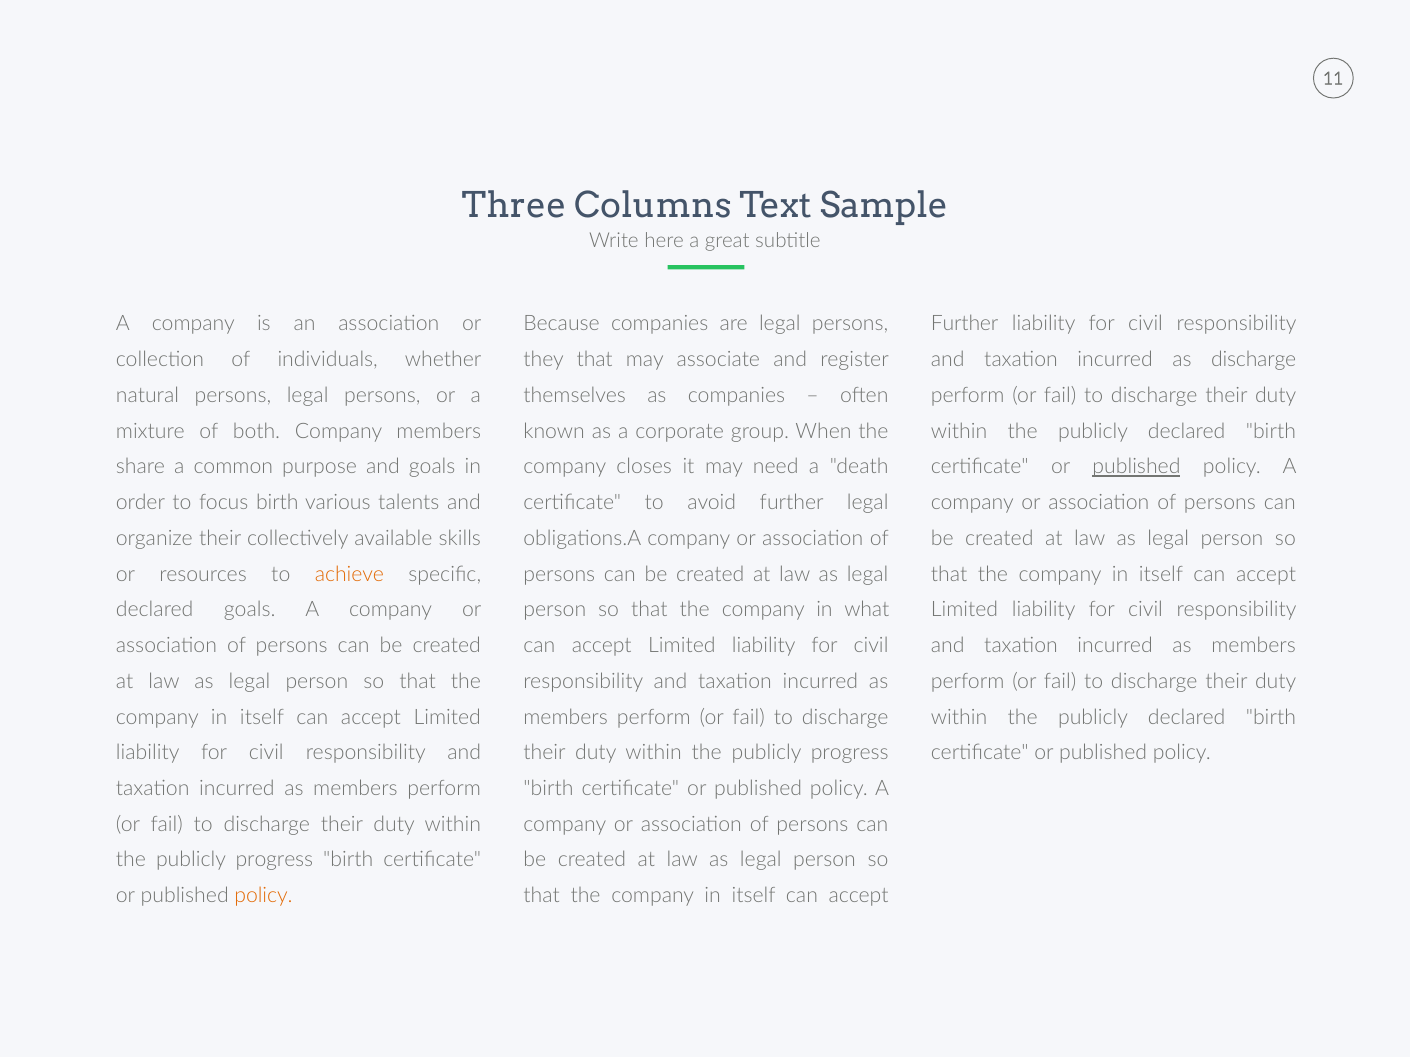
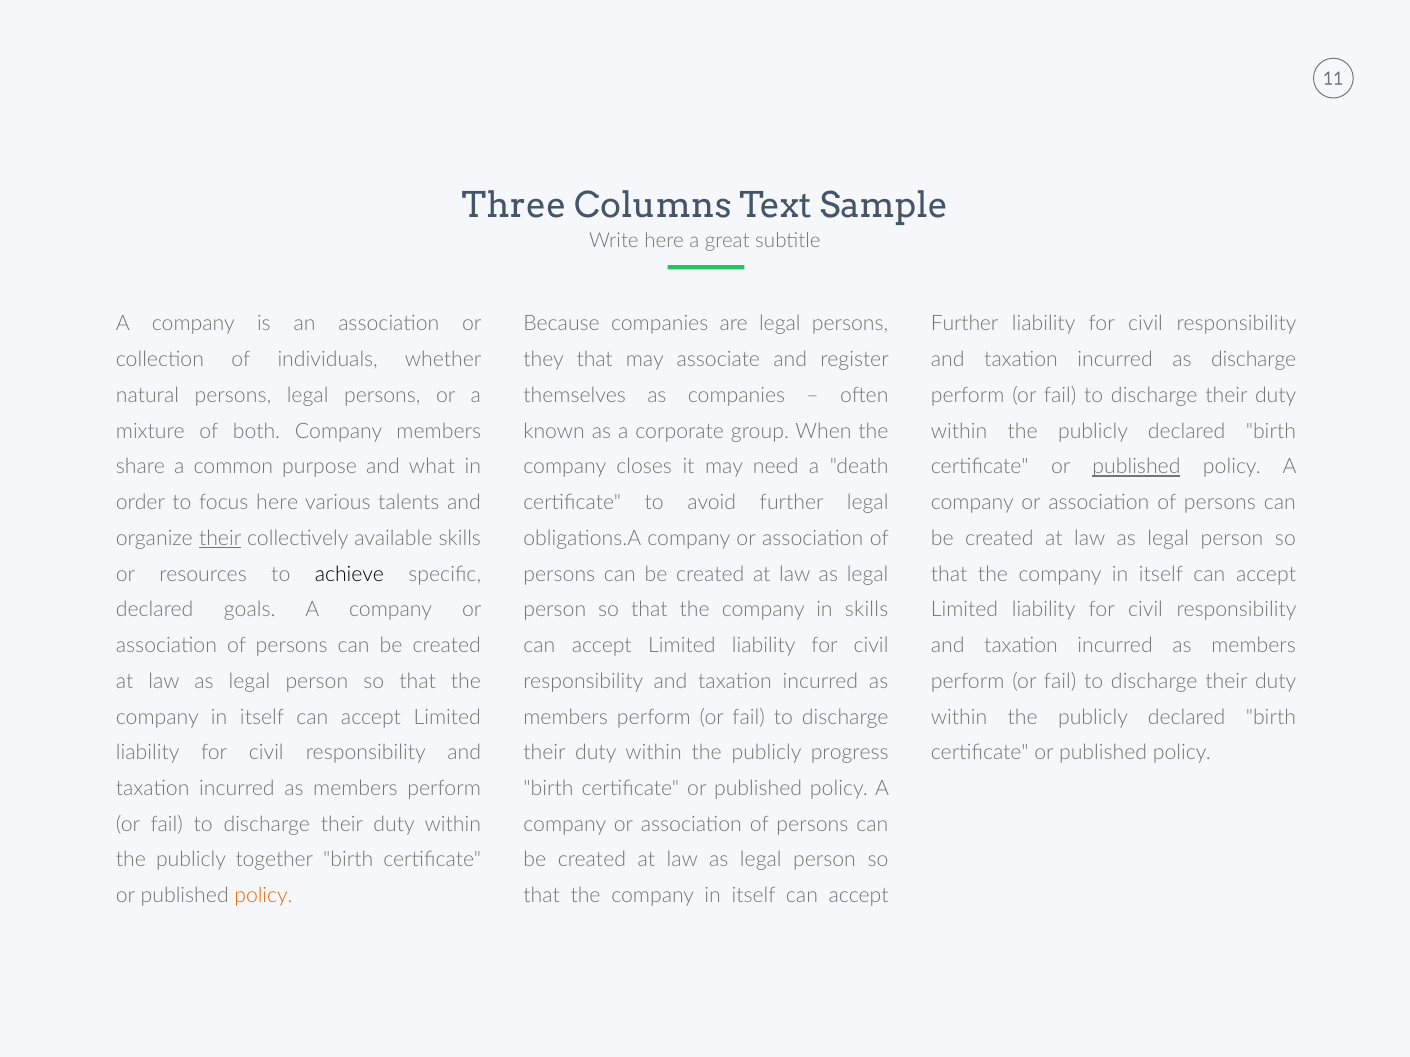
and goals: goals -> what (432, 467)
focus birth: birth -> here (277, 503)
their underline: none -> present (220, 539)
achieve colour: orange -> black (349, 574)
in what: what -> skills (867, 610)
progress: progress -> together (274, 860)
